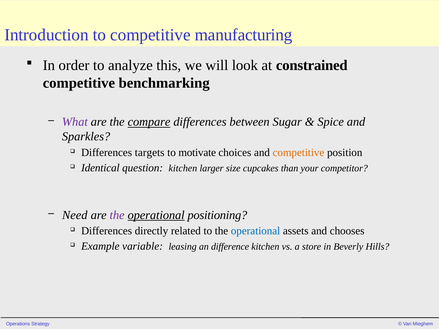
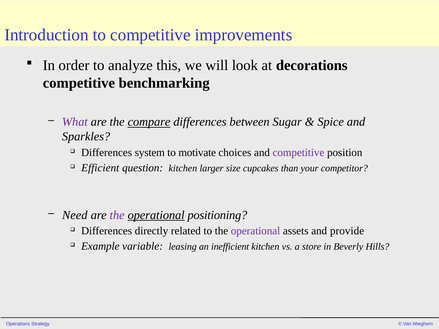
manufacturing: manufacturing -> improvements (244, 35)
constrained: constrained -> decorations (312, 66)
targets: targets -> system (150, 153)
competitive colour: orange -> purple (298, 153)
Identical: Identical -> Efficient (100, 168)
operational colour: blue -> purple (256, 231)
chooses: chooses -> provide (347, 231)
difference: difference -> inefficient (230, 247)
